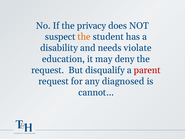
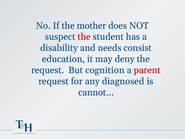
privacy: privacy -> mother (91, 26)
the colour: orange -> red (84, 37)
violate: violate -> consist (138, 48)
disqualify: disqualify -> cognition (105, 70)
